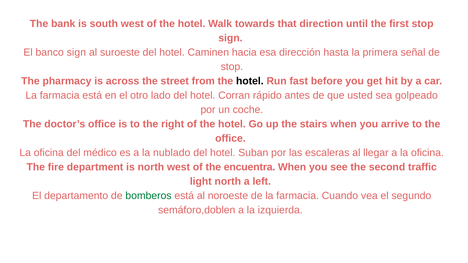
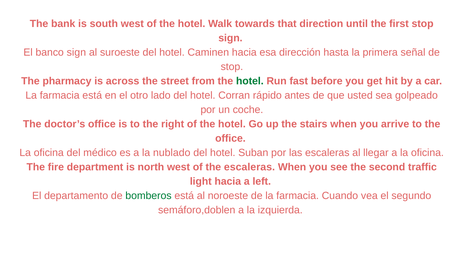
hotel colour: black -> green (250, 81)
the encuentra: encuentra -> escaleras (249, 167)
light north: north -> hacia (228, 182)
